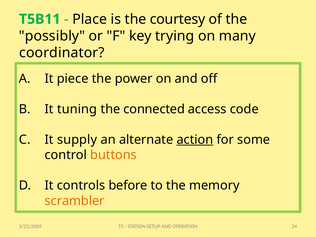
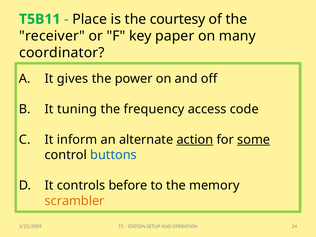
possibly: possibly -> receiver (52, 36)
trying: trying -> paper (175, 36)
piece: piece -> gives (73, 79)
connected: connected -> frequency (154, 109)
supply: supply -> inform (77, 140)
some underline: none -> present (254, 140)
buttons colour: orange -> blue (114, 155)
